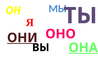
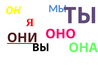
ОНА underline: present -> none (83, 47)
